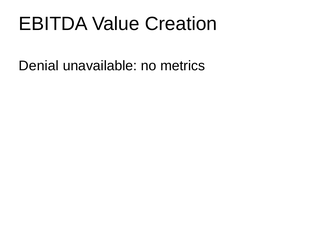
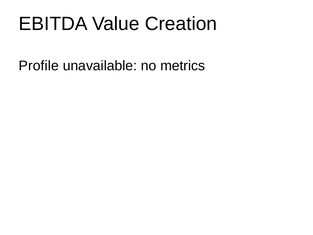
Denial: Denial -> Profile (39, 66)
